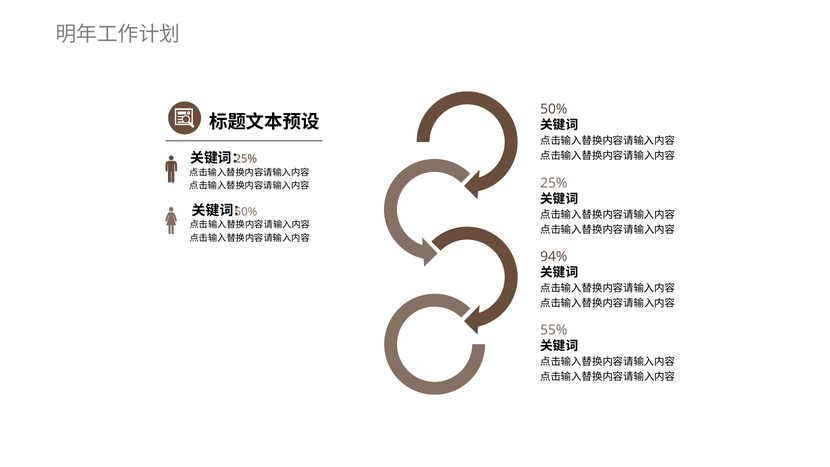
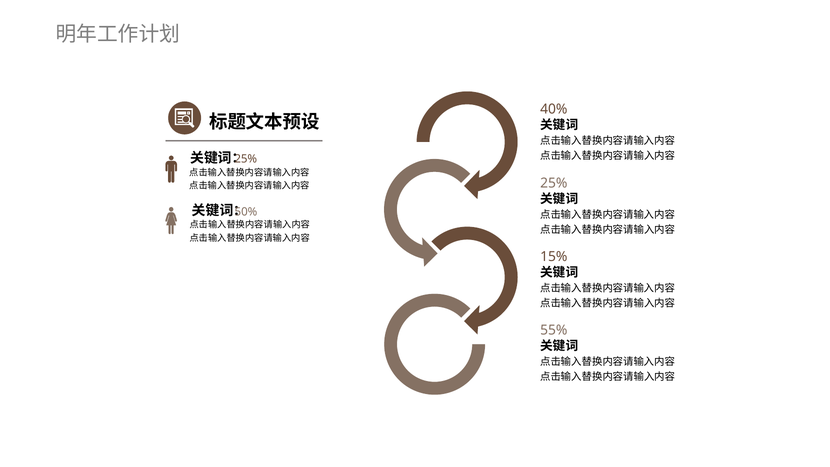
50%: 50% -> 40% (554, 109)
94%: 94% -> 15% (554, 257)
